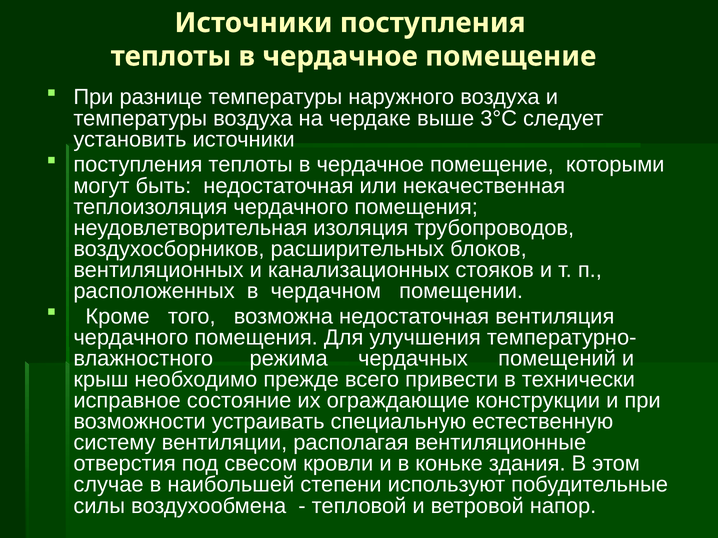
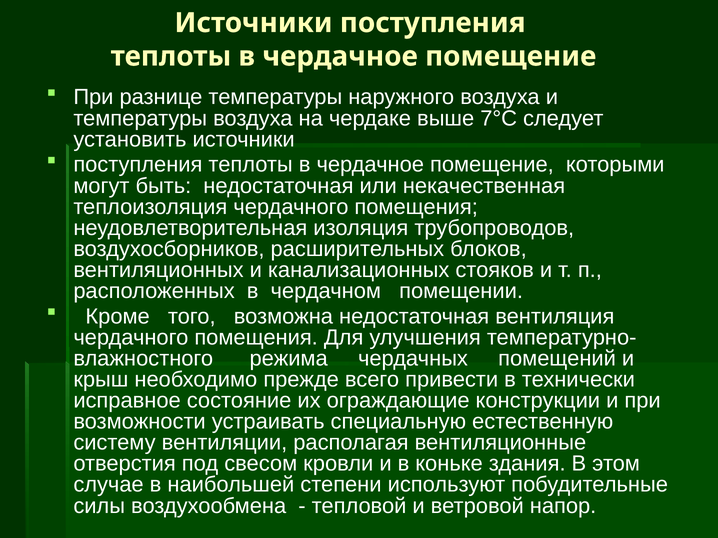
3°С: 3°С -> 7°С (499, 118)
